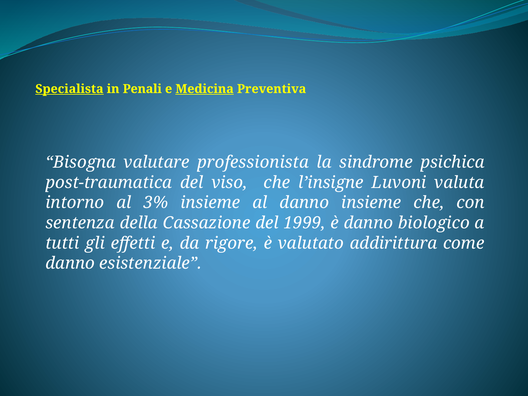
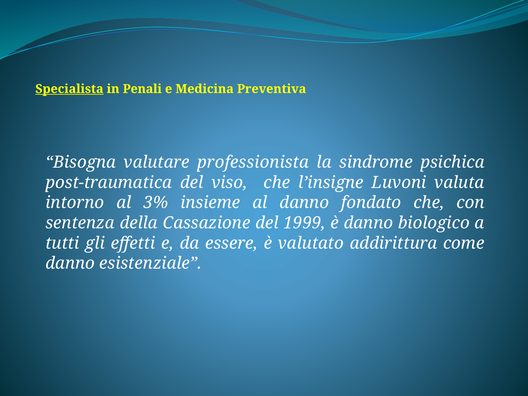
Medicina underline: present -> none (205, 89)
danno insieme: insieme -> fondato (371, 203)
rigore: rigore -> essere (231, 243)
